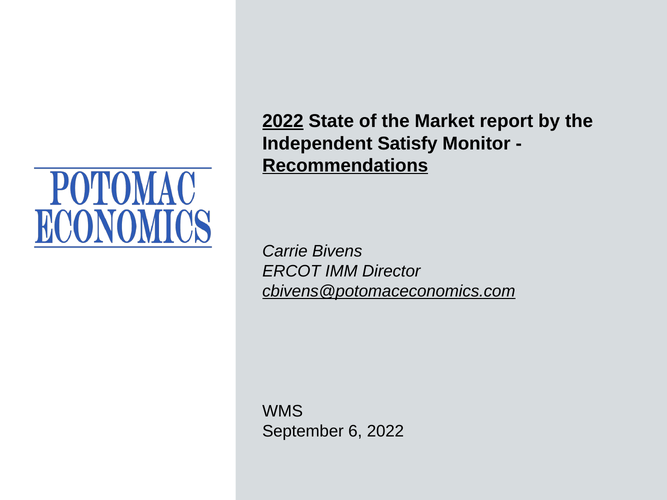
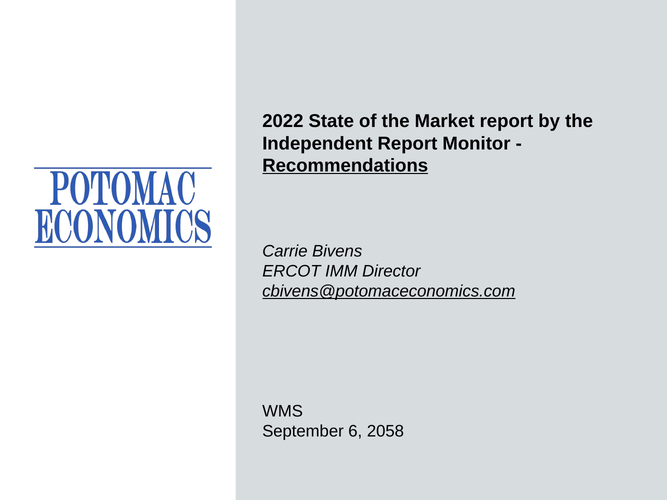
2022 underline: present -> none (283, 121)
Independent Satisfy: Satisfy -> Report (407, 144)
6 2022: 2022 -> 2058 (385, 431)
